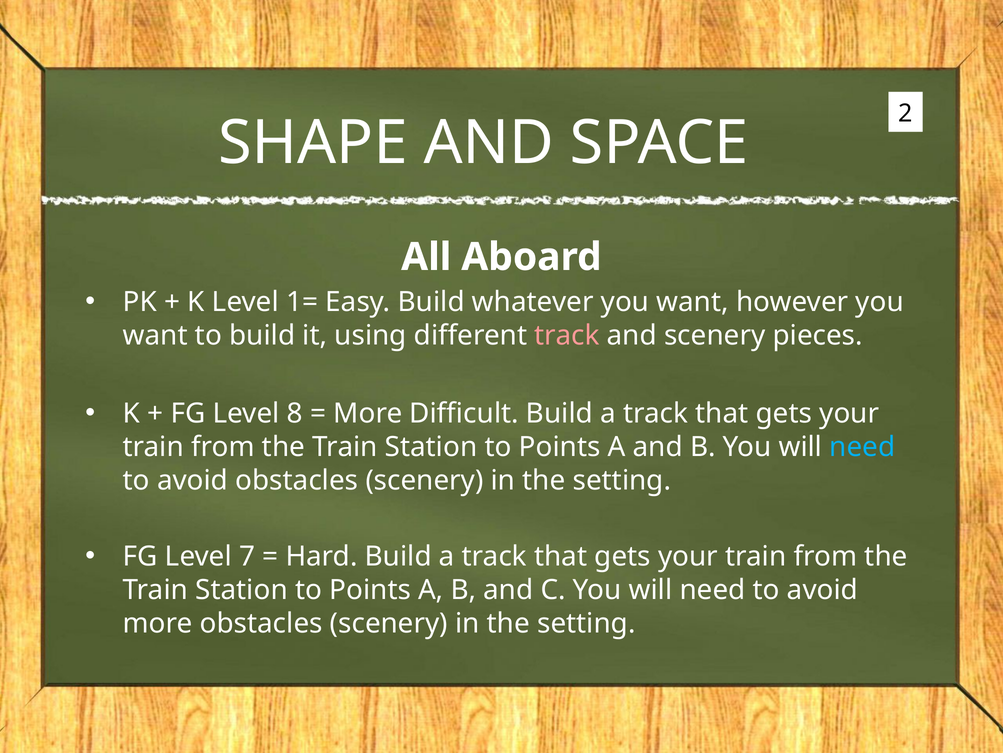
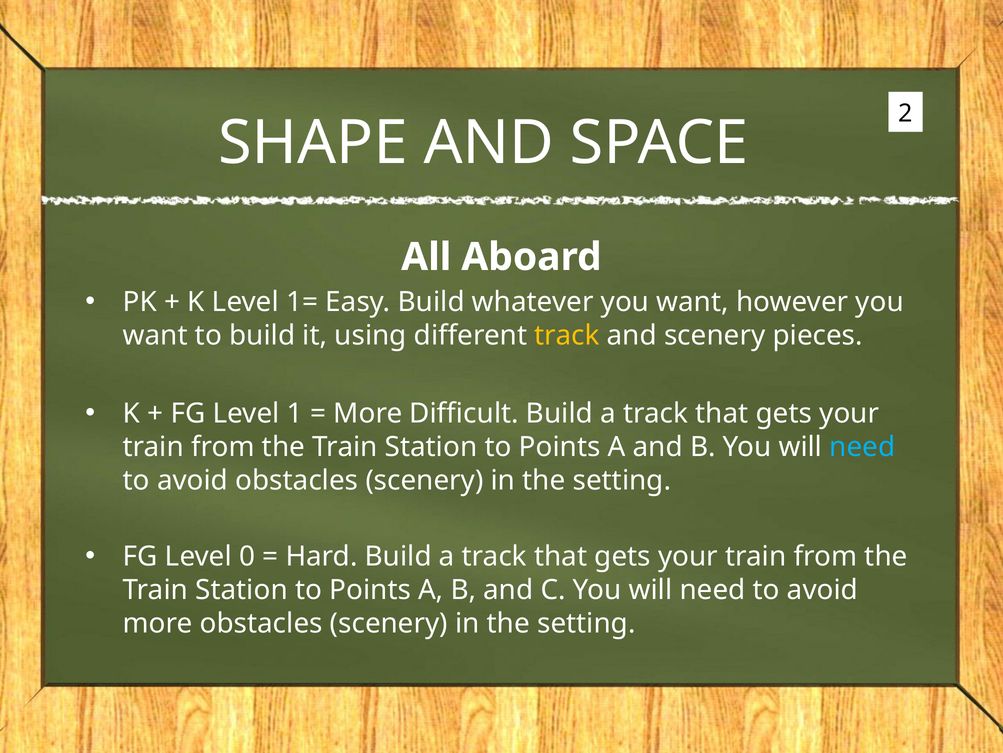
track colour: pink -> yellow (567, 335)
8: 8 -> 1 (295, 413)
7: 7 -> 0 (247, 556)
